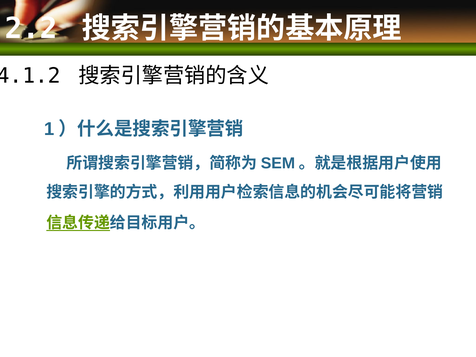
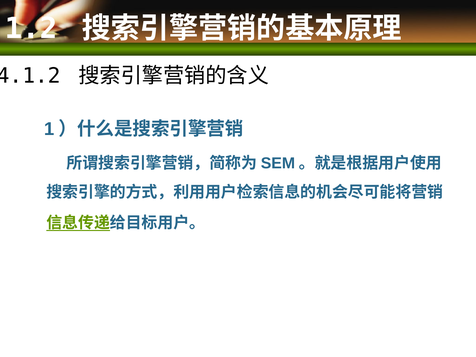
2.2: 2.2 -> 1.2 (31, 29)
